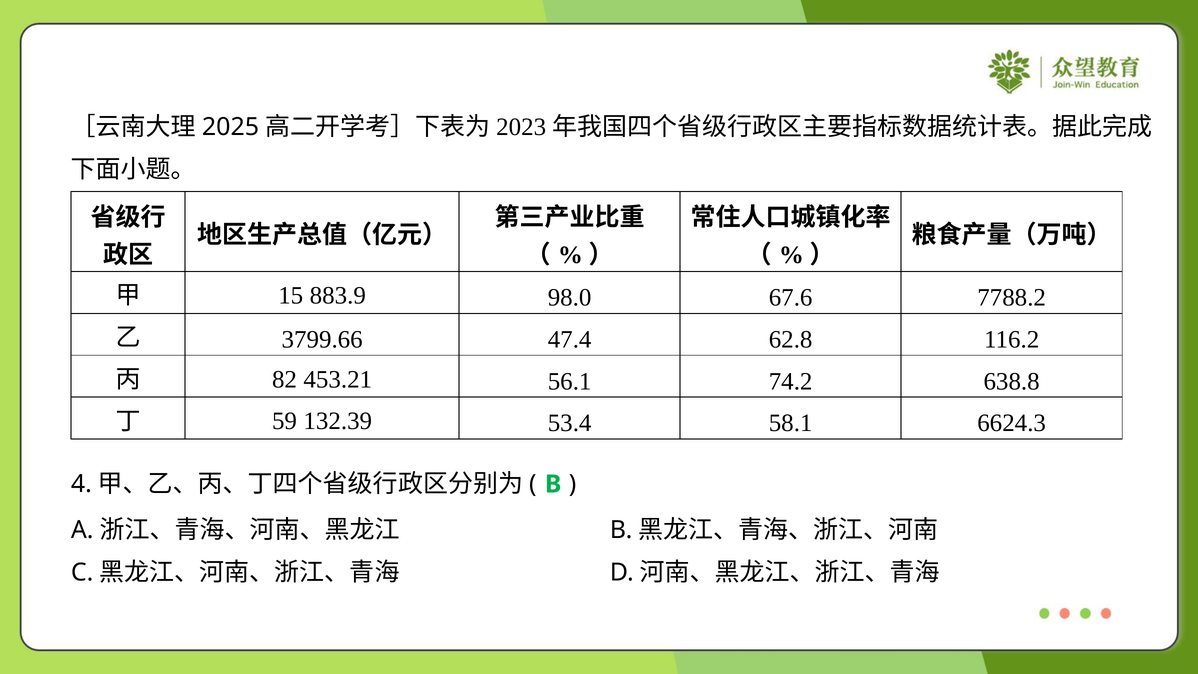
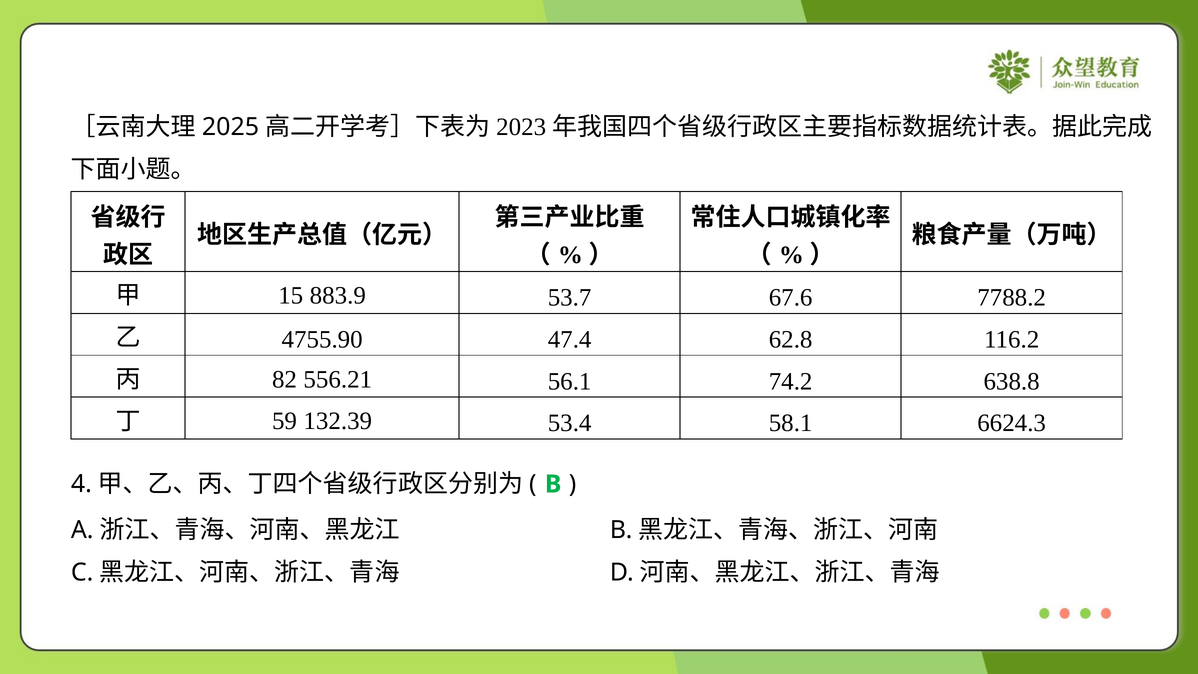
98.0: 98.0 -> 53.7 (570, 297)
3799.66: 3799.66 -> 4755.90 (322, 339)
453.21: 453.21 -> 556.21 (338, 379)
